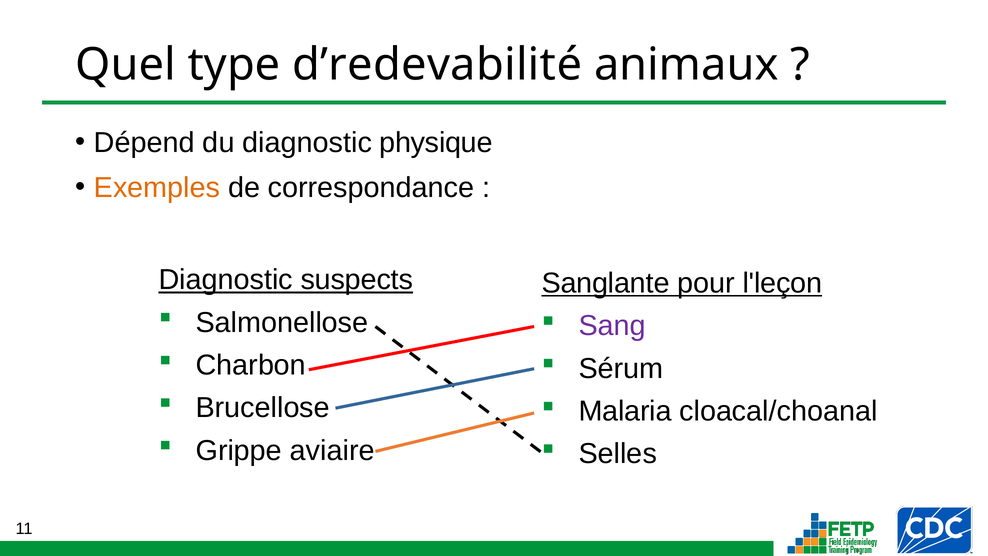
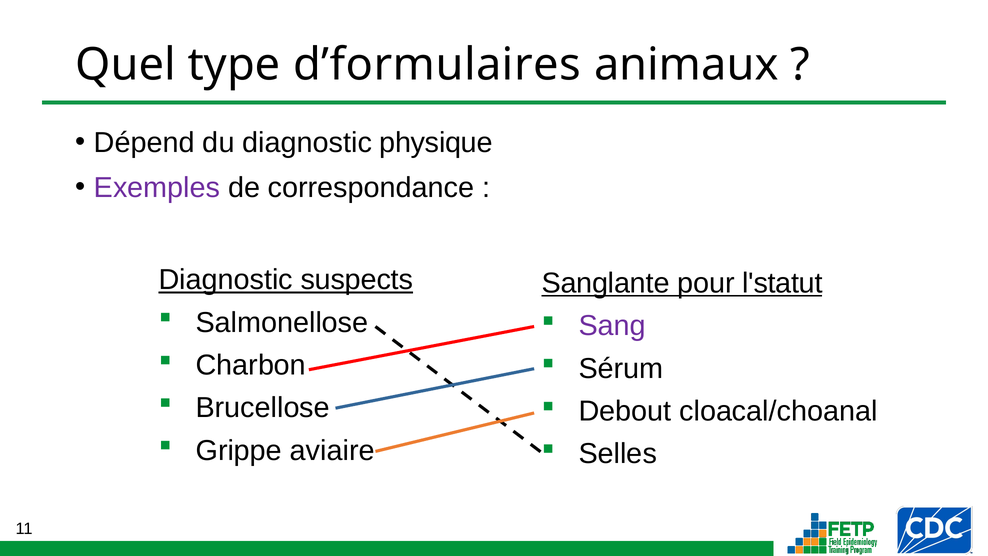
d’redevabilité: d’redevabilité -> d’formulaires (437, 65)
Exemples colour: orange -> purple (157, 188)
l'leçon: l'leçon -> l'statut (782, 283)
Malaria: Malaria -> Debout (625, 411)
